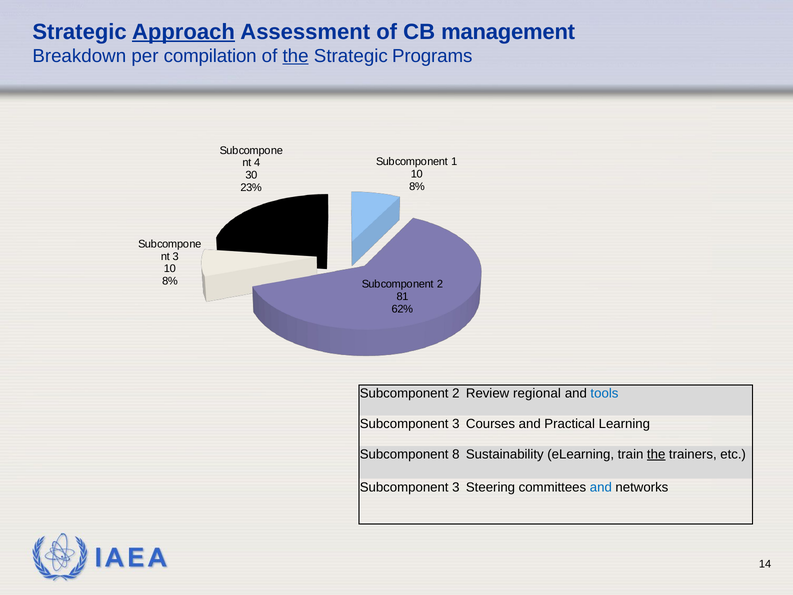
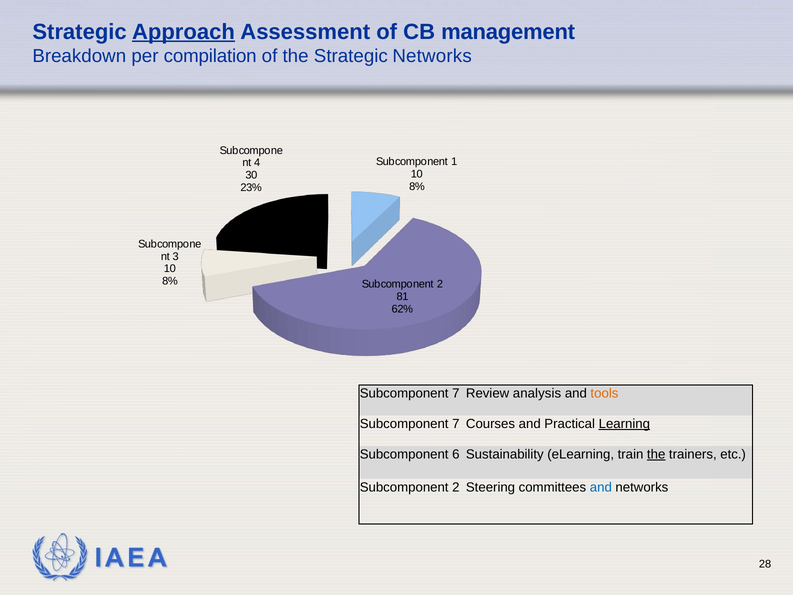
the underline: present -> none (296, 56)
Strategic Programs: Programs -> Networks (432, 56)
2: 2 -> 7 (456, 393)
regional: regional -> analysis (537, 393)
tools colour: blue -> orange (604, 393)
3: 3 -> 7 (456, 424)
Learning underline: none -> present (624, 424)
8: 8 -> 6 (456, 454)
3: 3 -> 2 (456, 487)
14: 14 -> 28 (765, 564)
